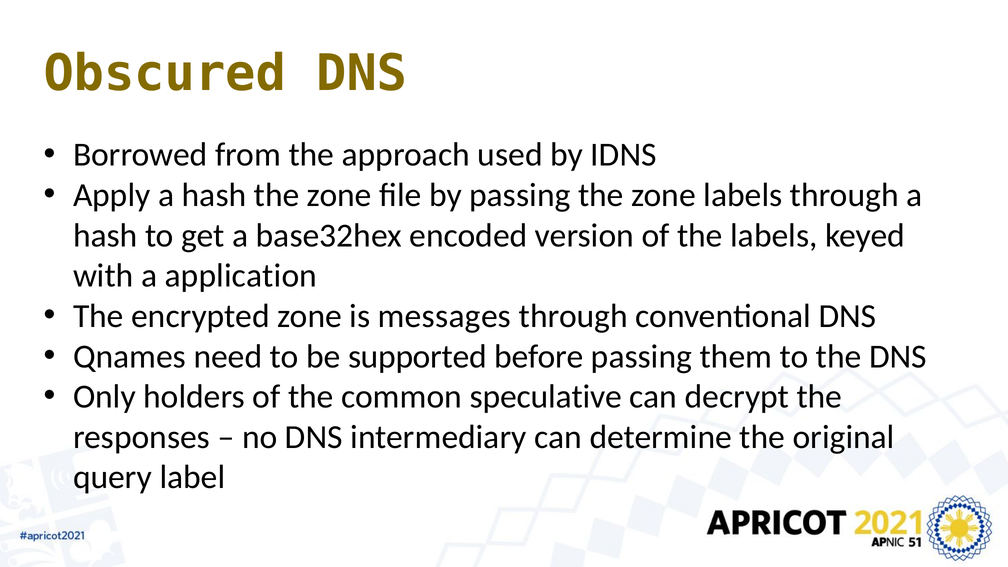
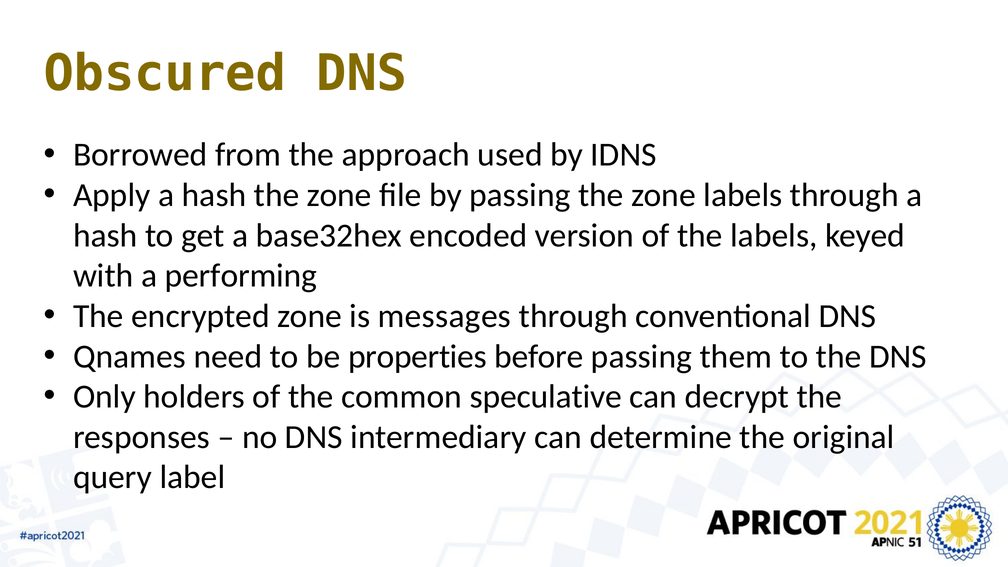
application: application -> performing (241, 276)
supported: supported -> properties (417, 356)
